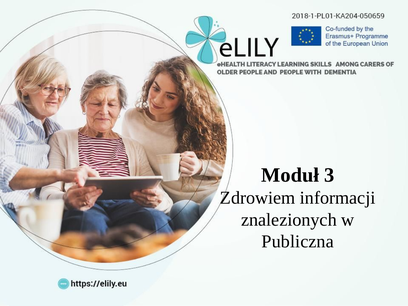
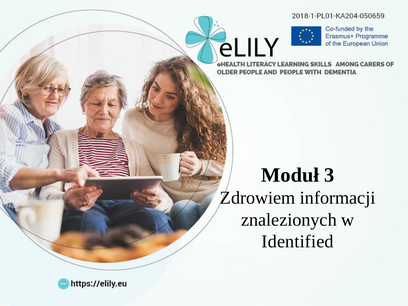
Publiczna: Publiczna -> Identified (298, 241)
